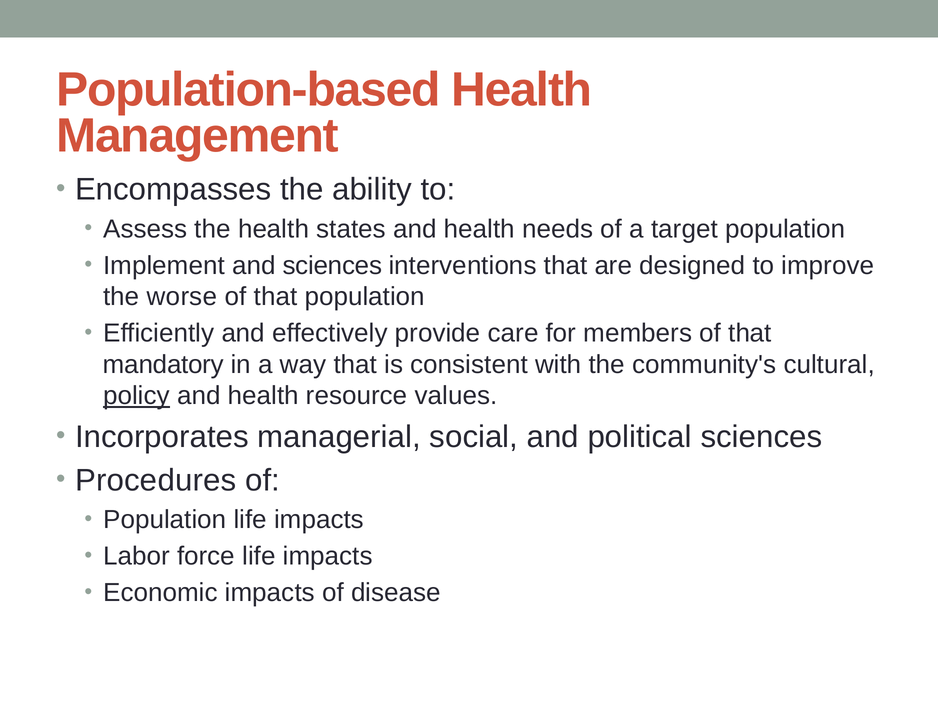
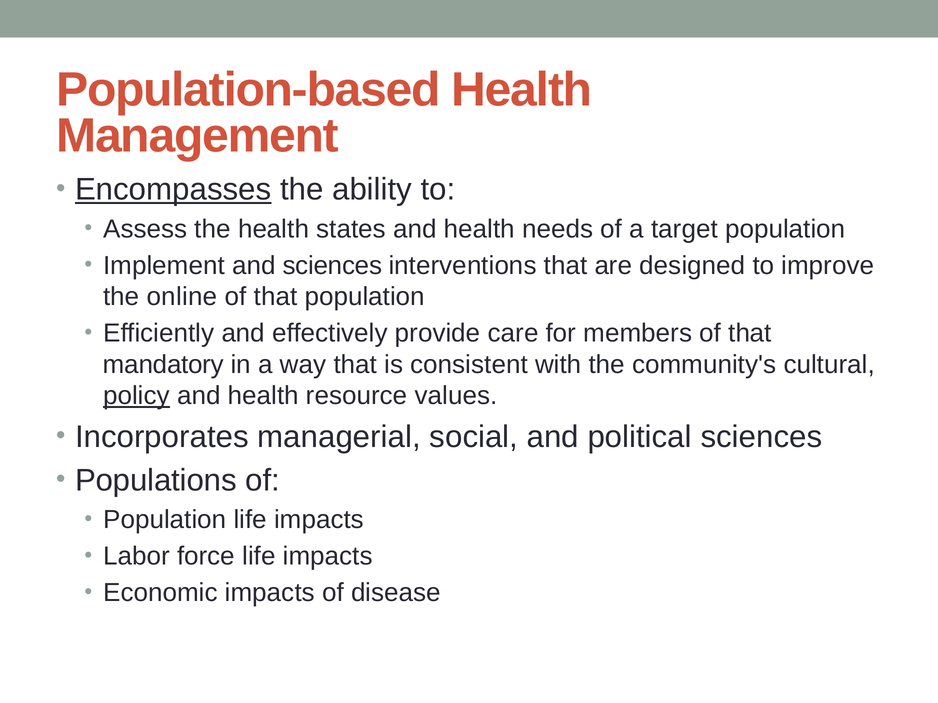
Encompasses underline: none -> present (173, 190)
worse: worse -> online (182, 297)
Procedures: Procedures -> Populations (156, 481)
